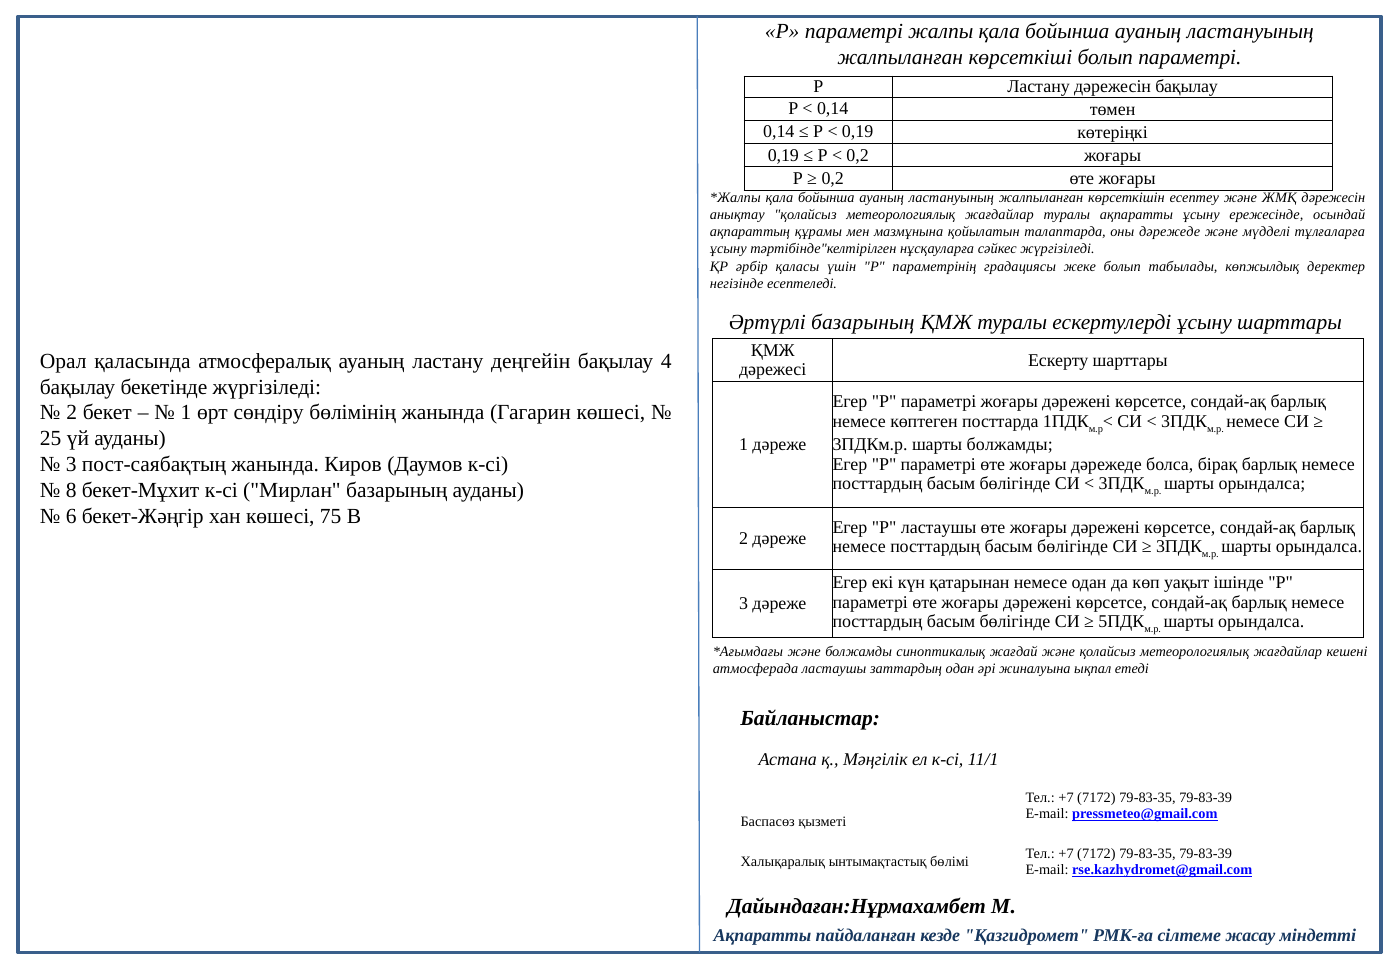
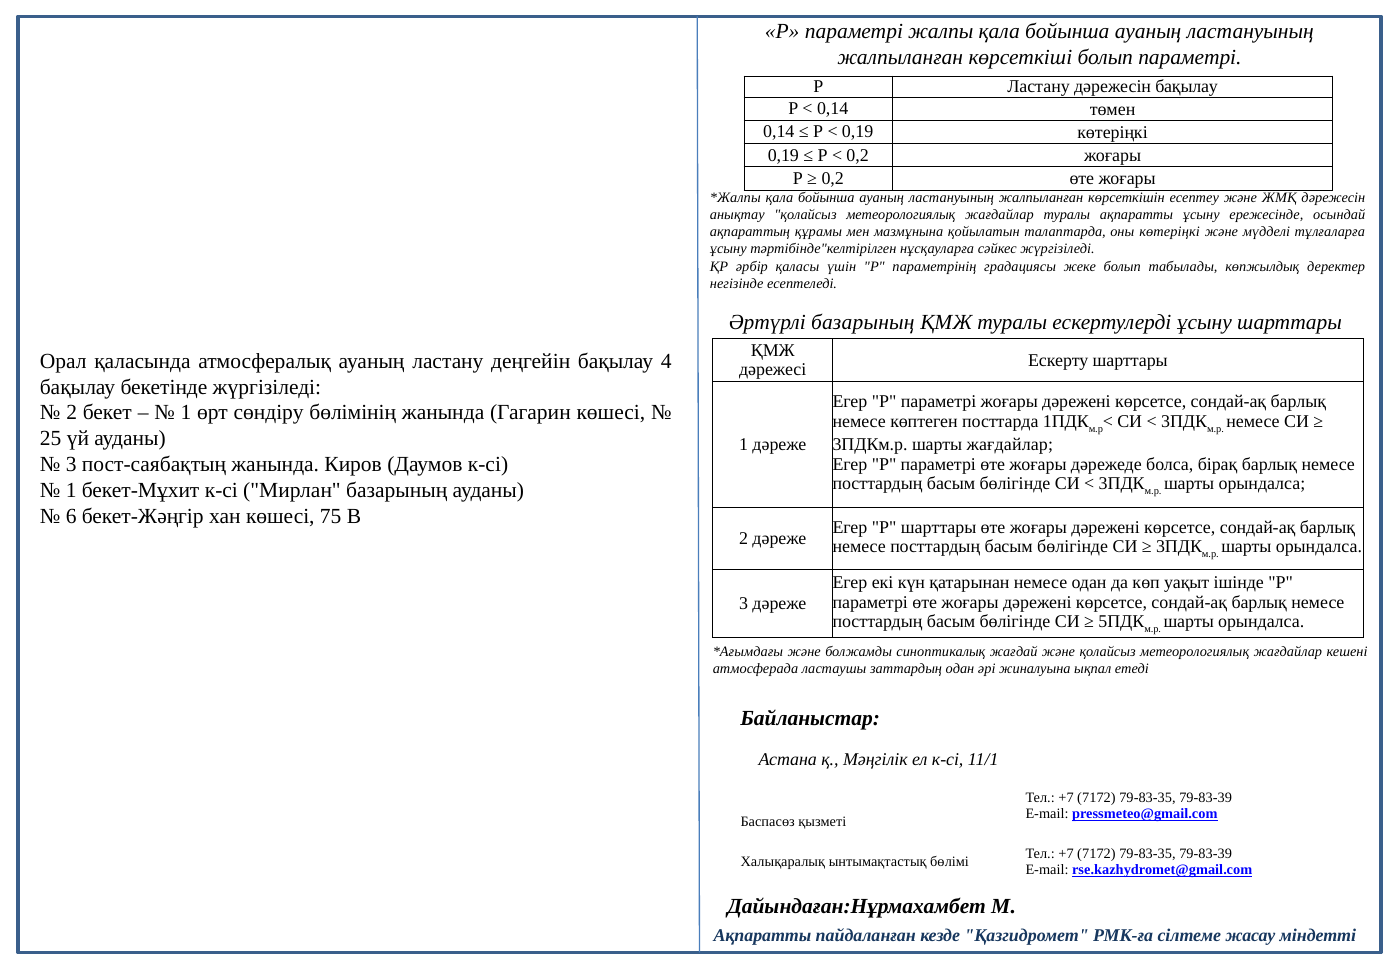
оны дәрежеде: дәрежеде -> көтеріңкі (1170, 232)
шарты болжамды: болжамды -> жағдайлар (1010, 444)
8: 8 -> 1 (71, 490)
Р ластаушы: ластаушы -> шарттары (939, 527)
